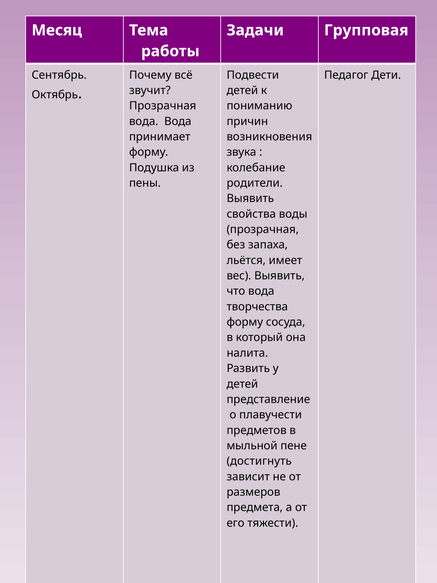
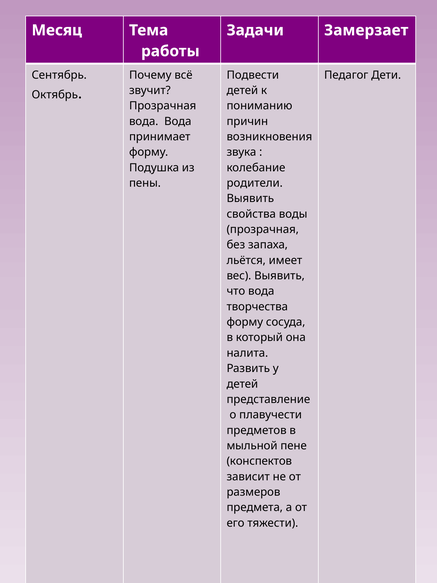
Групповая: Групповая -> Замерзает (366, 30)
достигнуть: достигнуть -> конспектов (259, 461)
